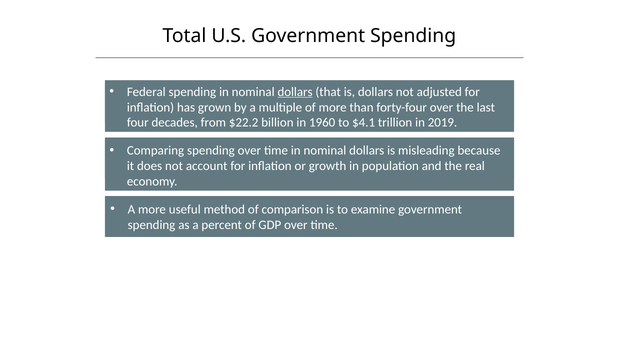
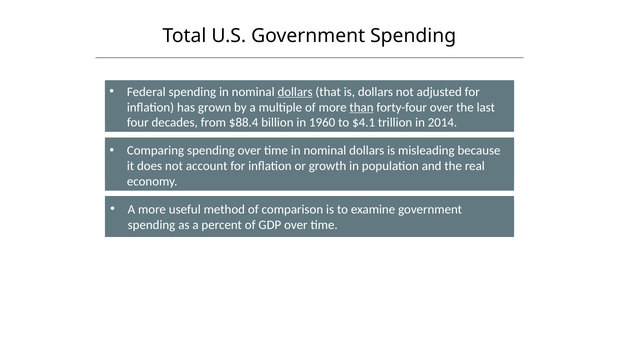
than underline: none -> present (362, 107)
$22.2: $22.2 -> $88.4 (244, 123)
2019: 2019 -> 2014 (443, 123)
